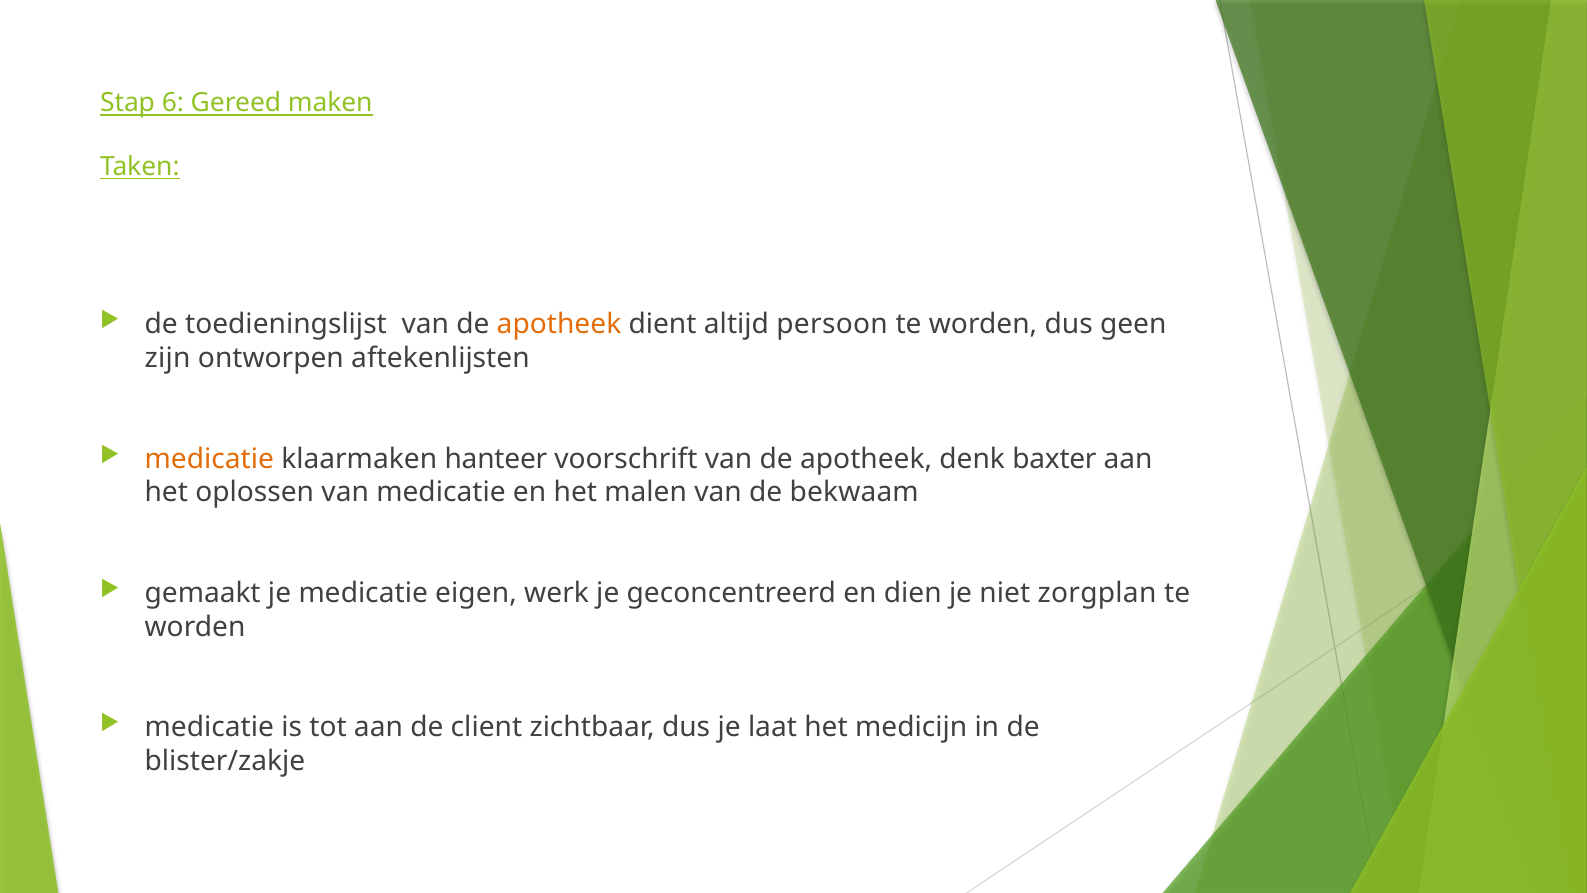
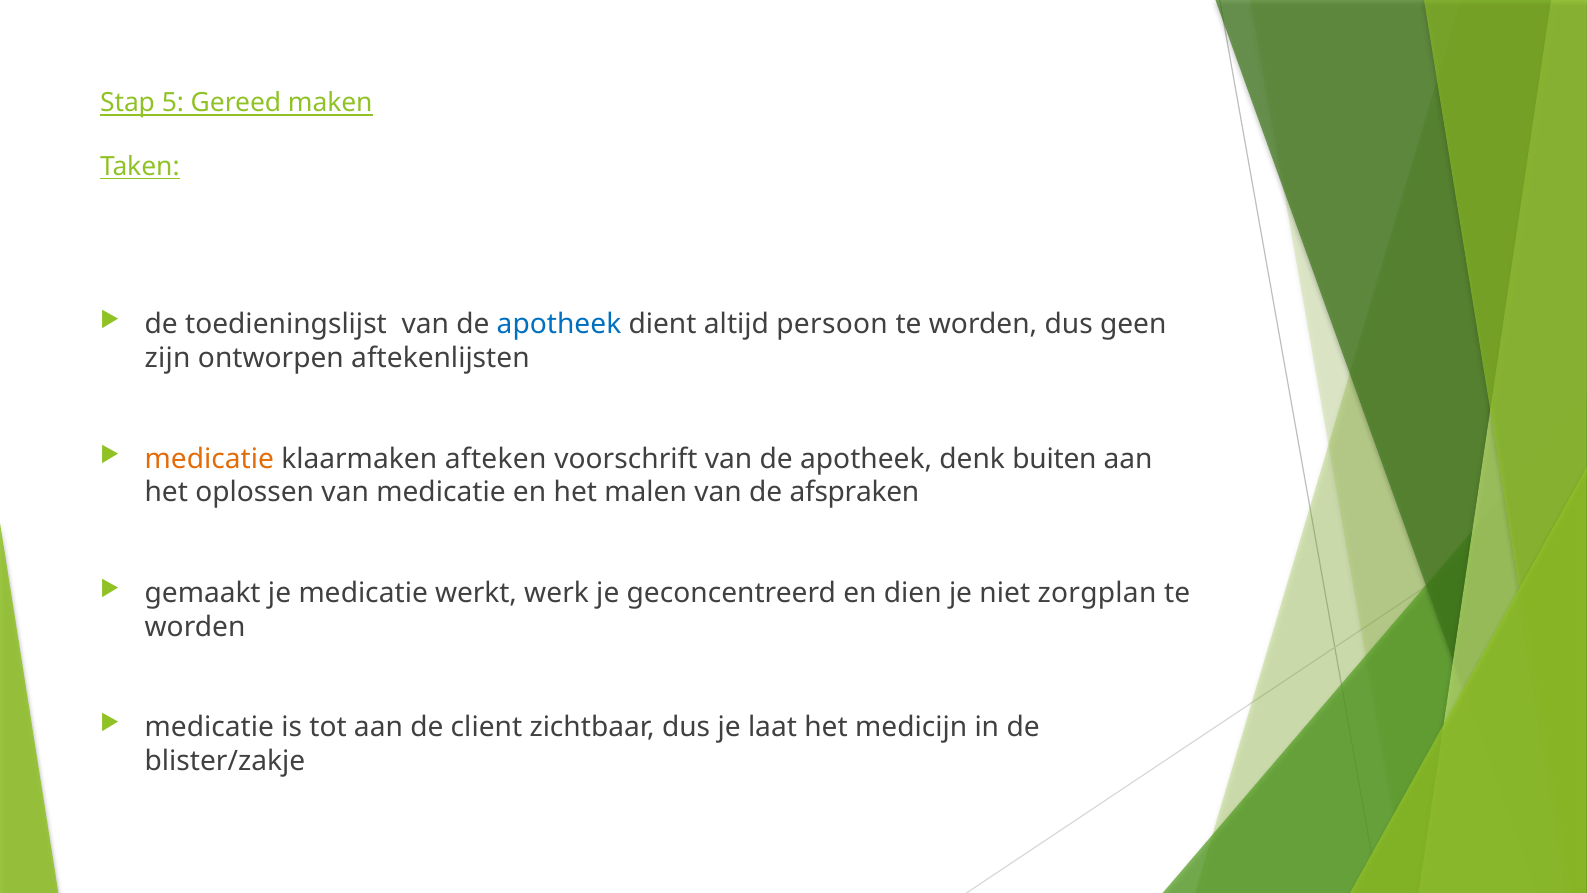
6: 6 -> 5 (173, 103)
apotheek colour: orange -> blue (559, 324)
hanteer: hanteer -> afteken (496, 459)
baxter: baxter -> buiten (1054, 459)
bekwaam: bekwaam -> afspraken (854, 492)
eigen: eigen -> werkt (476, 593)
